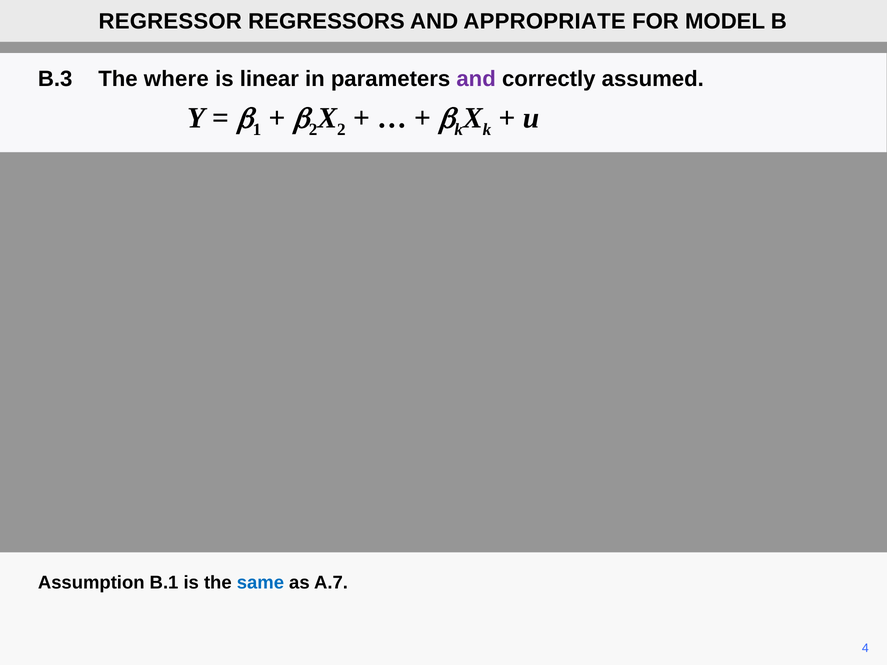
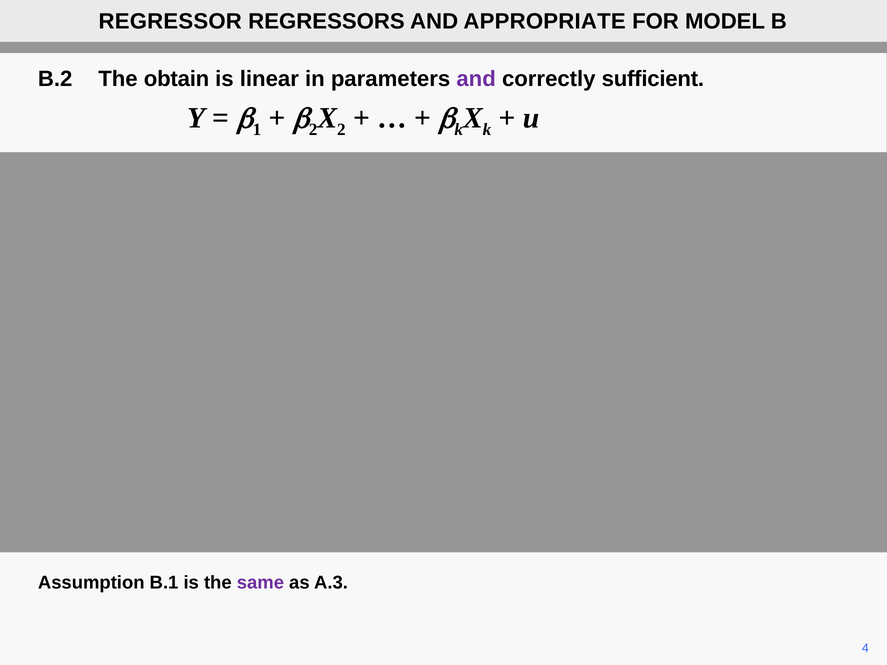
B.3: B.3 -> B.2 (55, 79)
where: where -> obtain (177, 79)
assumed: assumed -> sufficient (653, 79)
same colour: blue -> purple (260, 583)
A.7: A.7 -> A.3 (331, 583)
